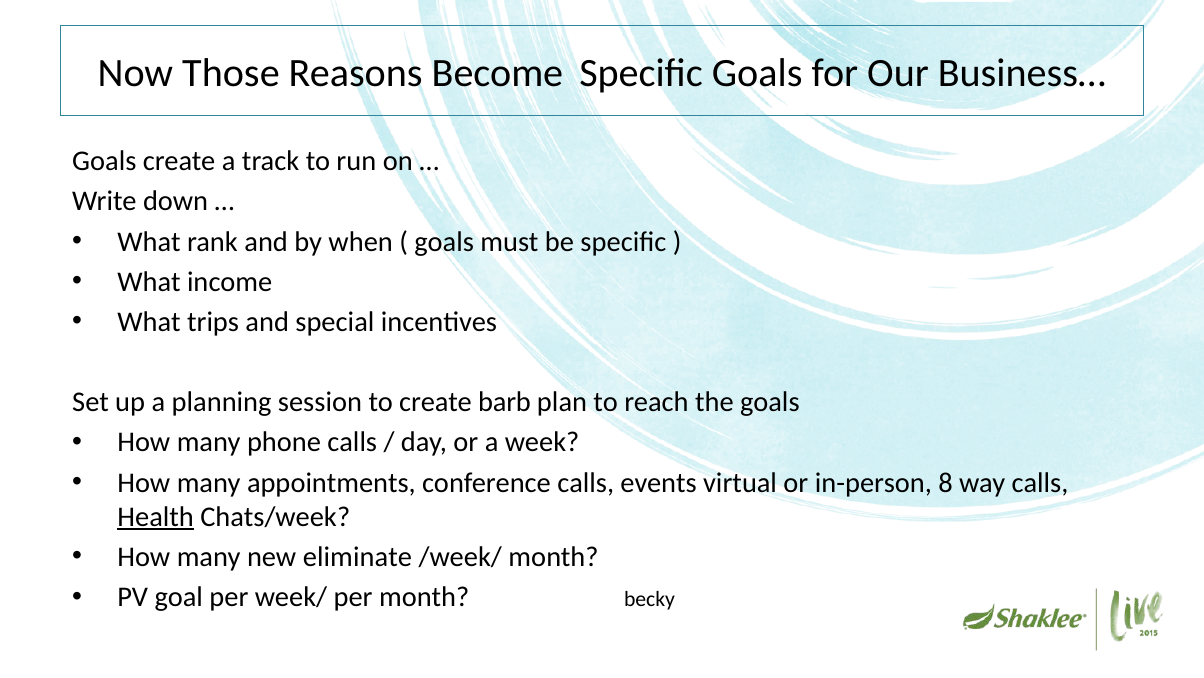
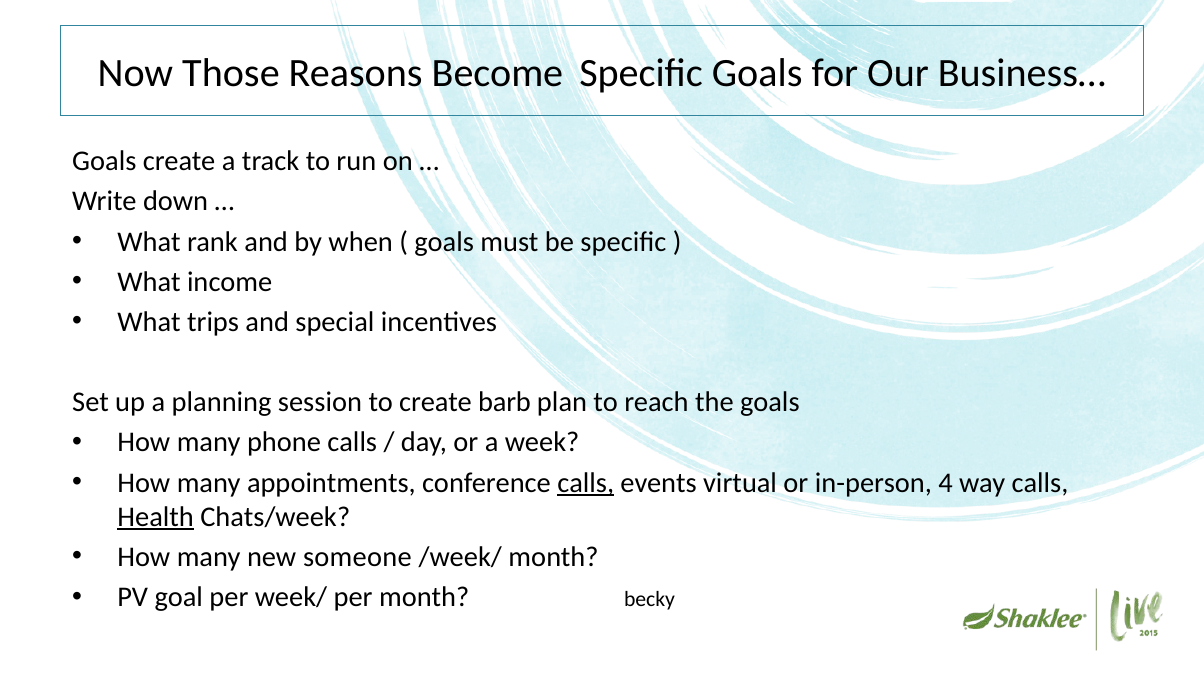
calls underline: none -> present (586, 482)
8: 8 -> 4 (945, 482)
eliminate: eliminate -> someone (357, 557)
